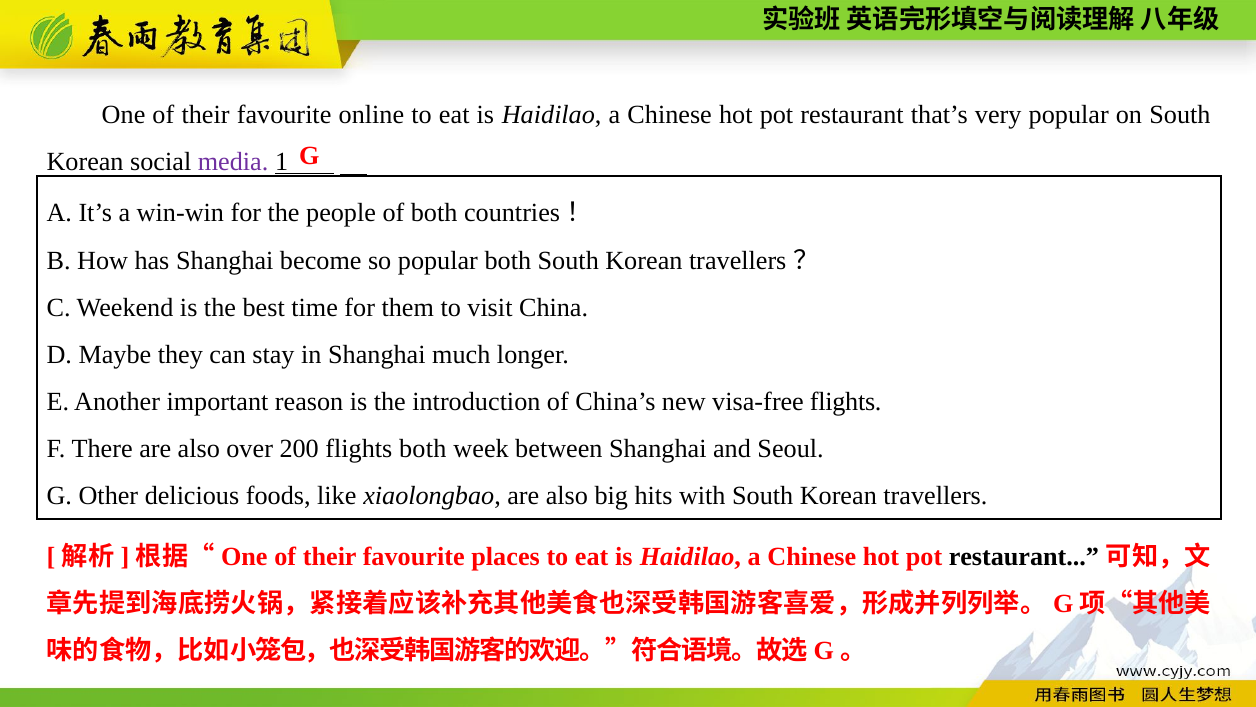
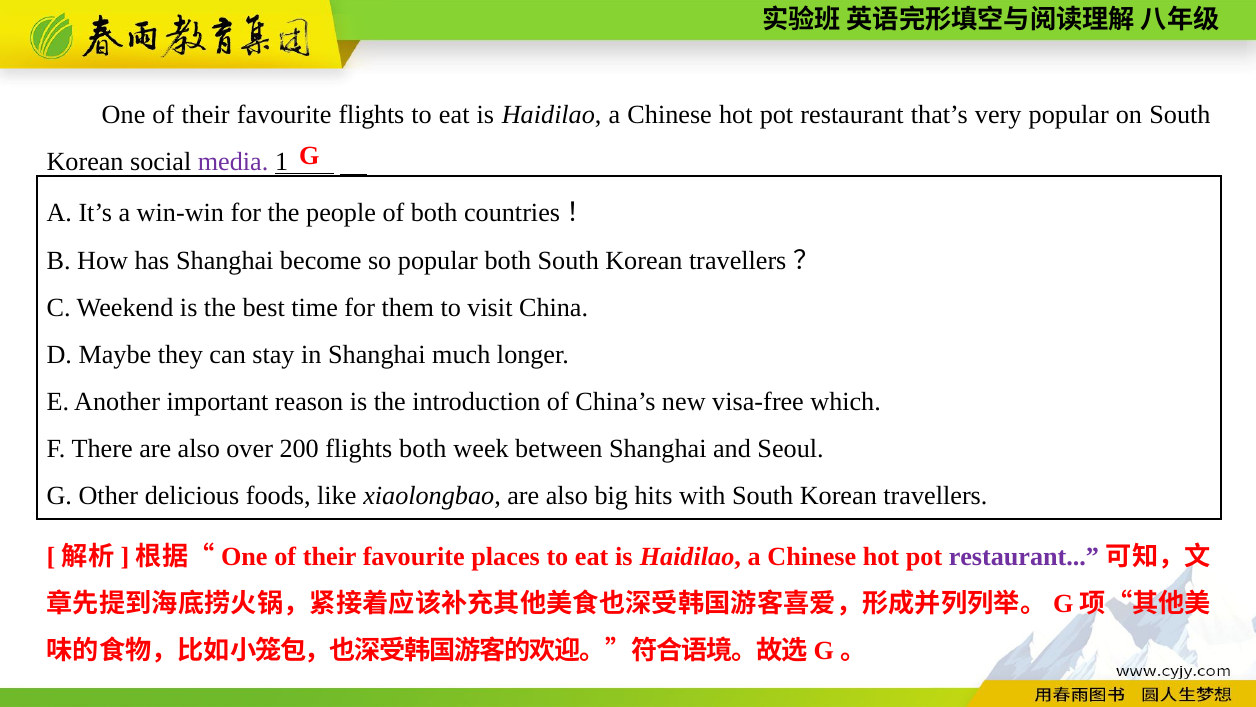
favourite online: online -> flights (372, 115)
visa-free flights: flights -> which (846, 402)
restaurant colour: black -> purple (1024, 557)
